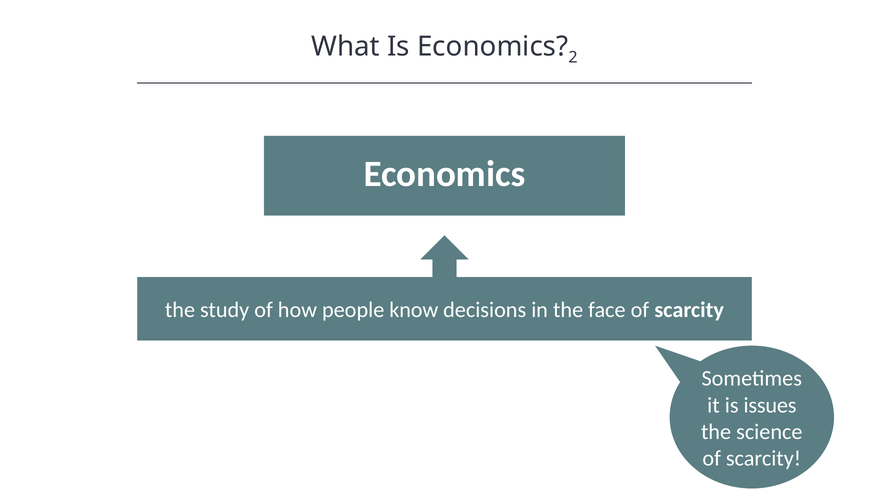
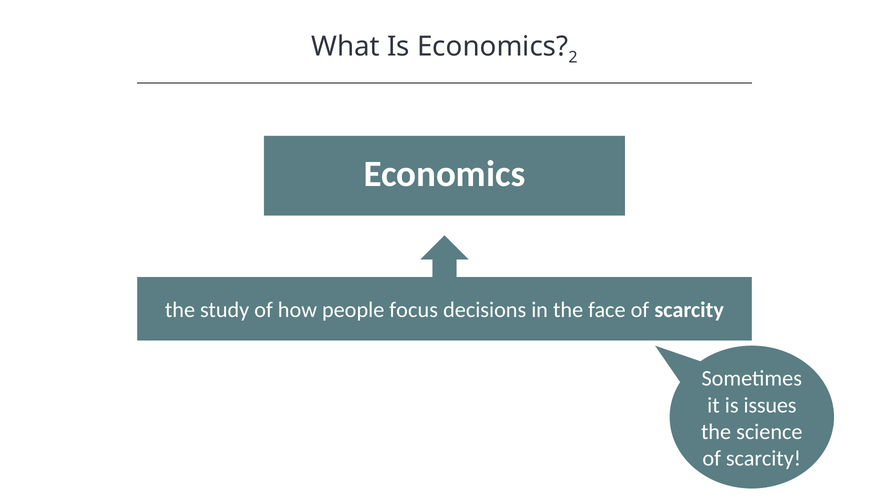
know: know -> focus (414, 310)
